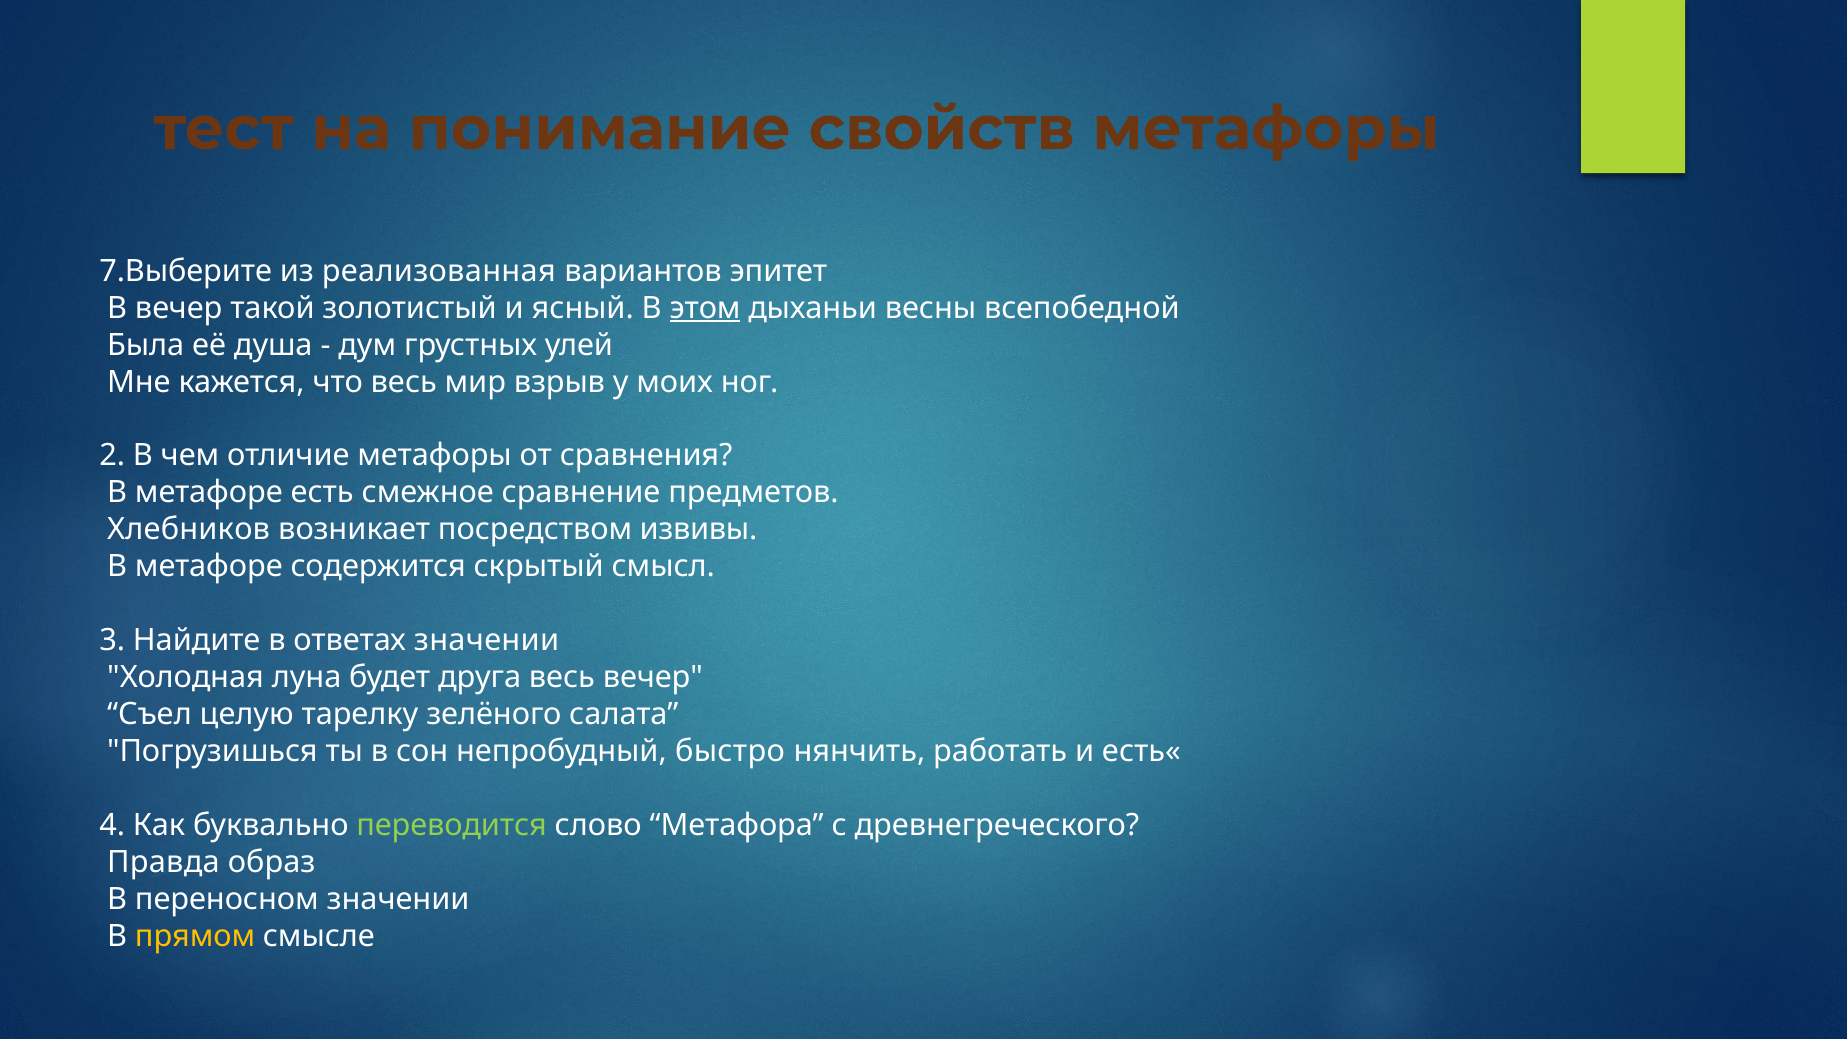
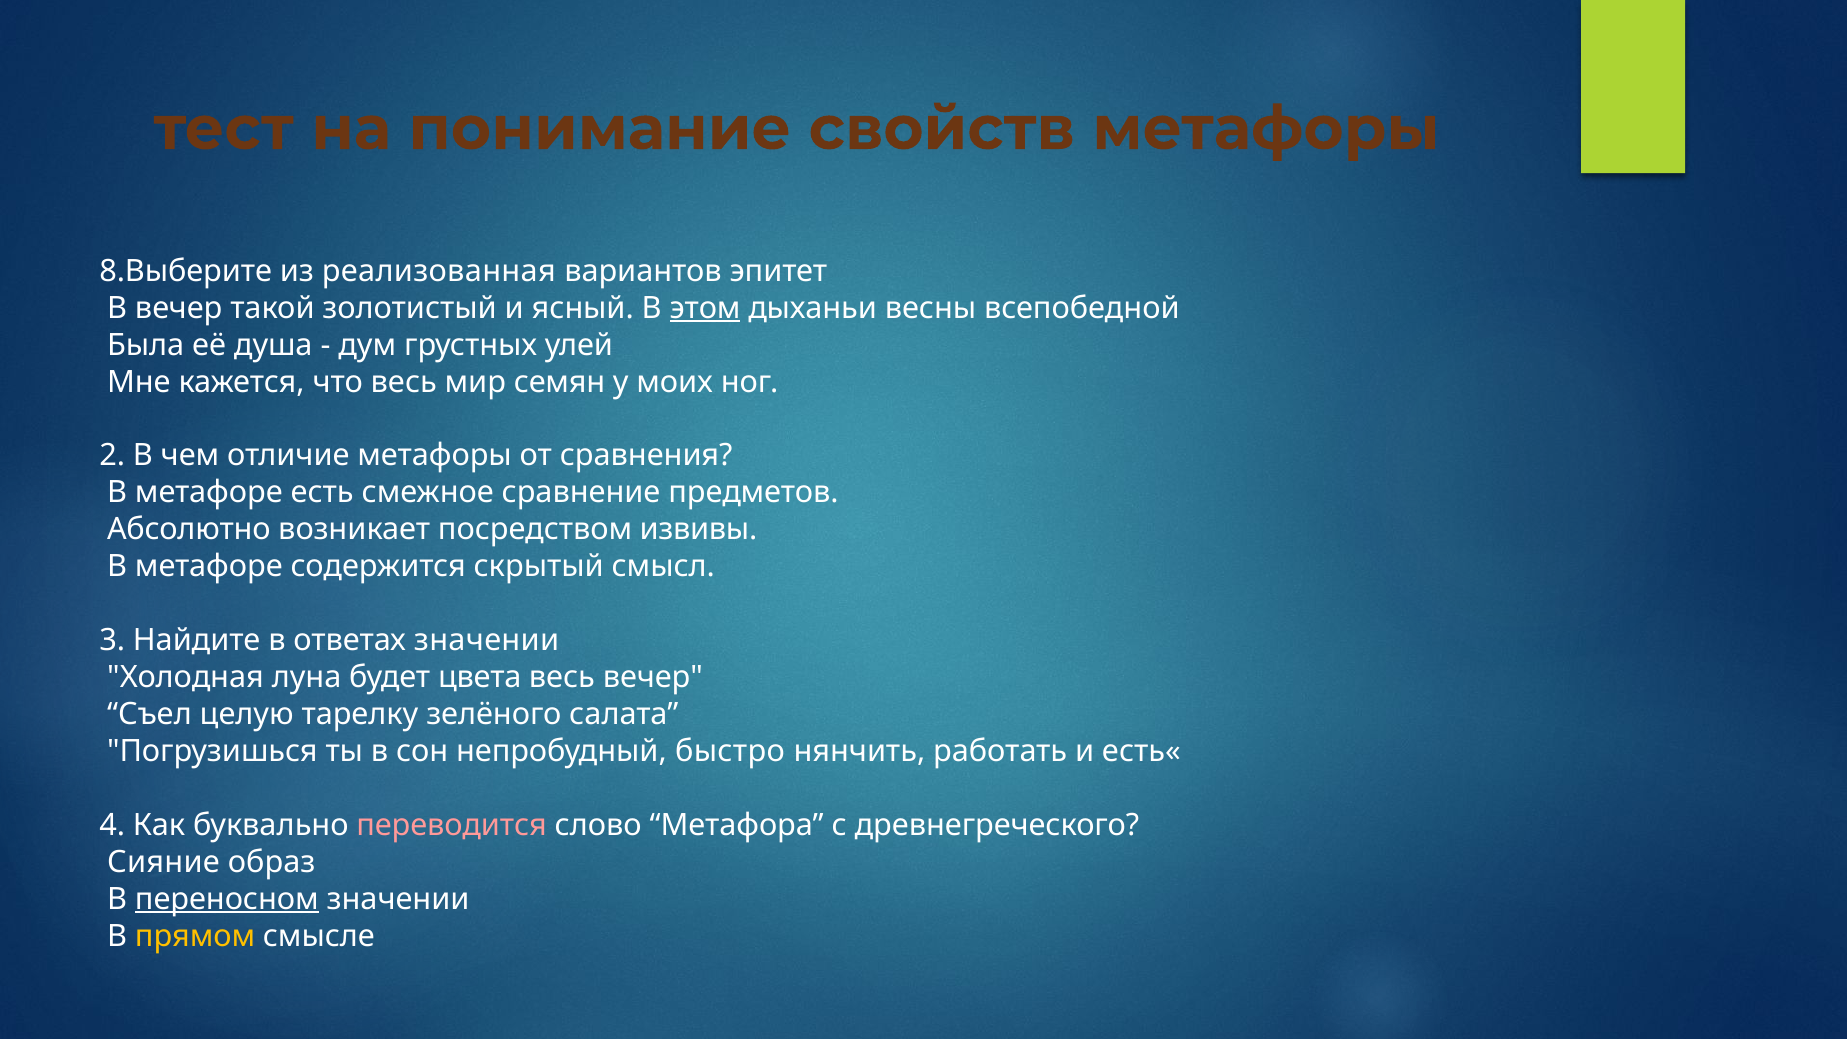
7.Выберите: 7.Выберите -> 8.Выберите (186, 271)
взрыв: взрыв -> семян (560, 382)
Хлебников: Хлебников -> Абсолютно (189, 530)
друга: друга -> цвета (480, 677)
переводится colour: light green -> pink (452, 825)
Правда: Правда -> Сияние (163, 862)
переносном underline: none -> present (227, 899)
